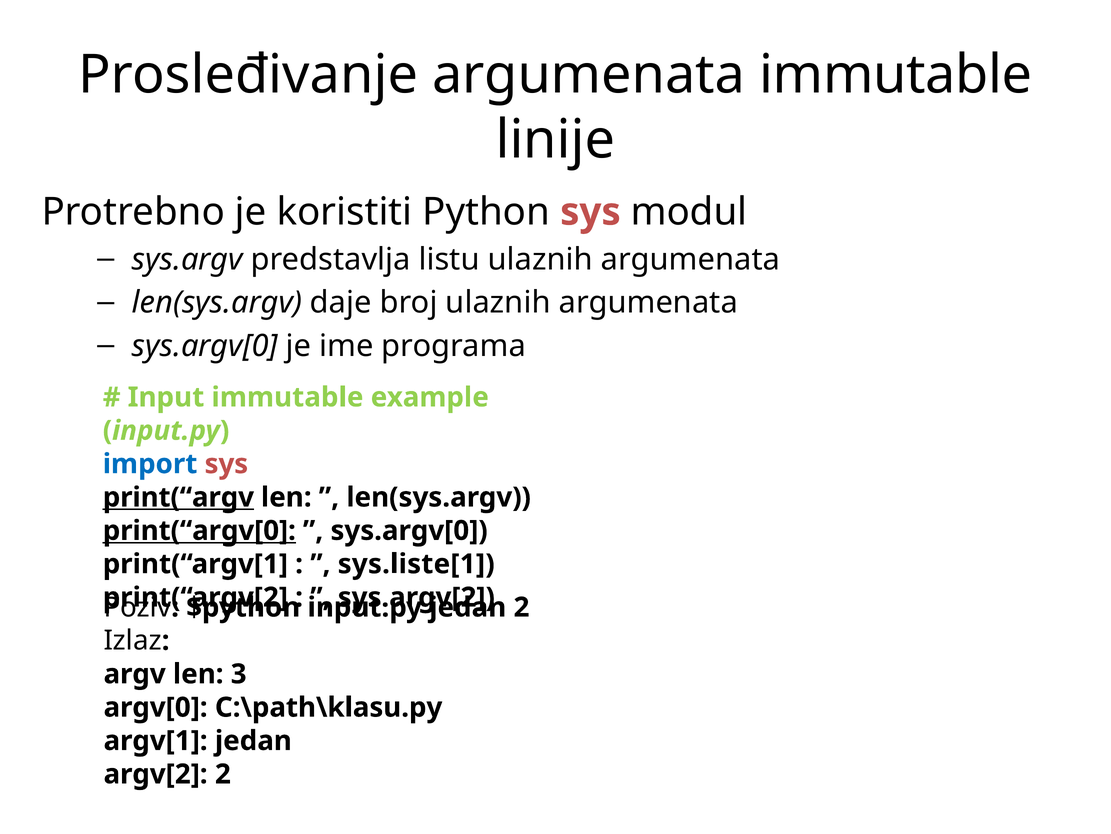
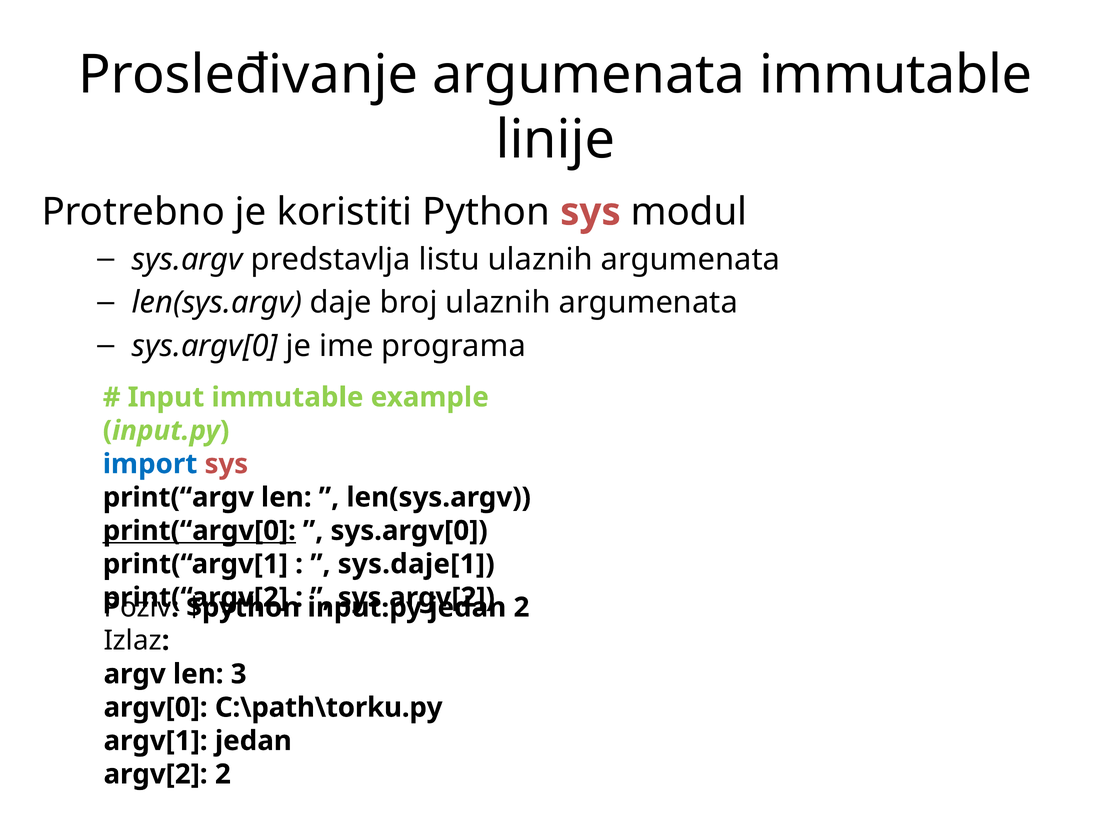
print(“argv underline: present -> none (178, 497)
sys.liste[1: sys.liste[1 -> sys.daje[1 (416, 564)
C:\path\klasu.py: C:\path\klasu.py -> C:\path\torku.py (329, 707)
